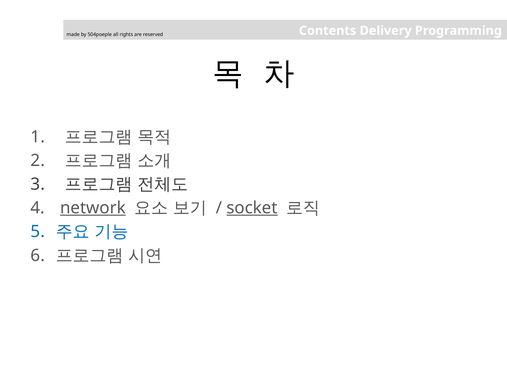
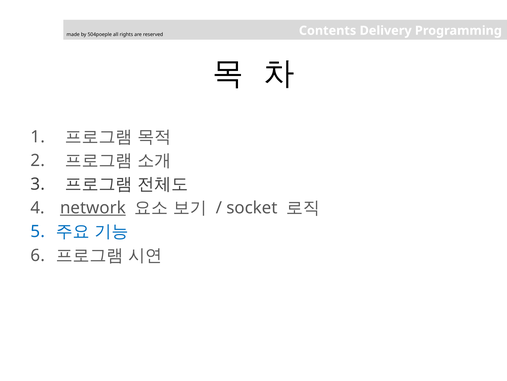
socket underline: present -> none (252, 208)
